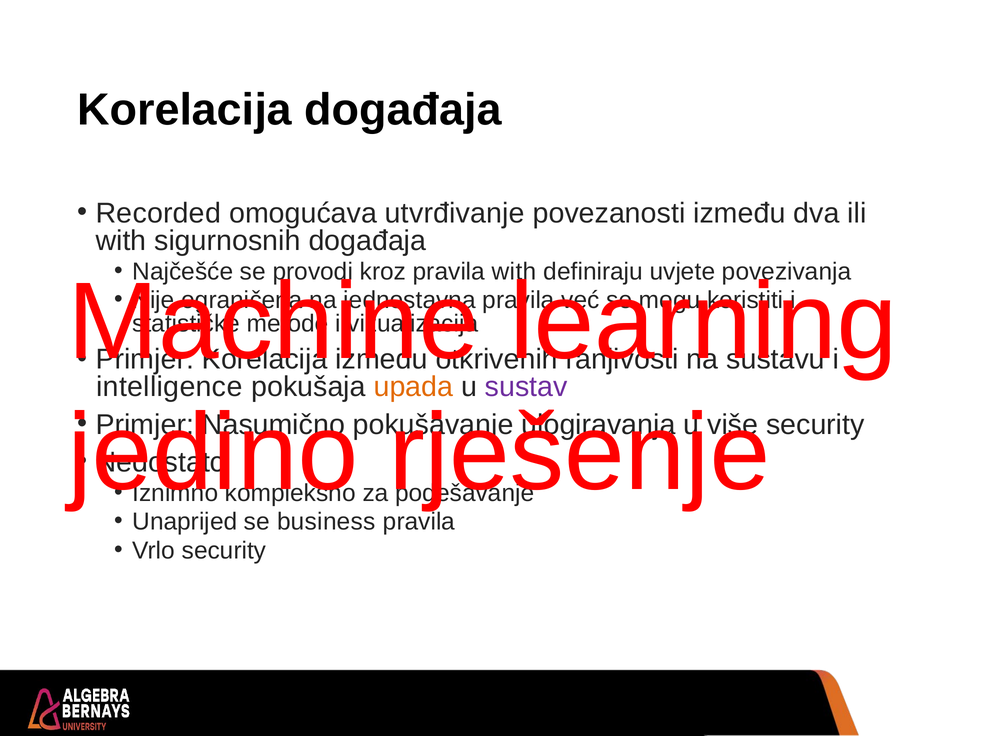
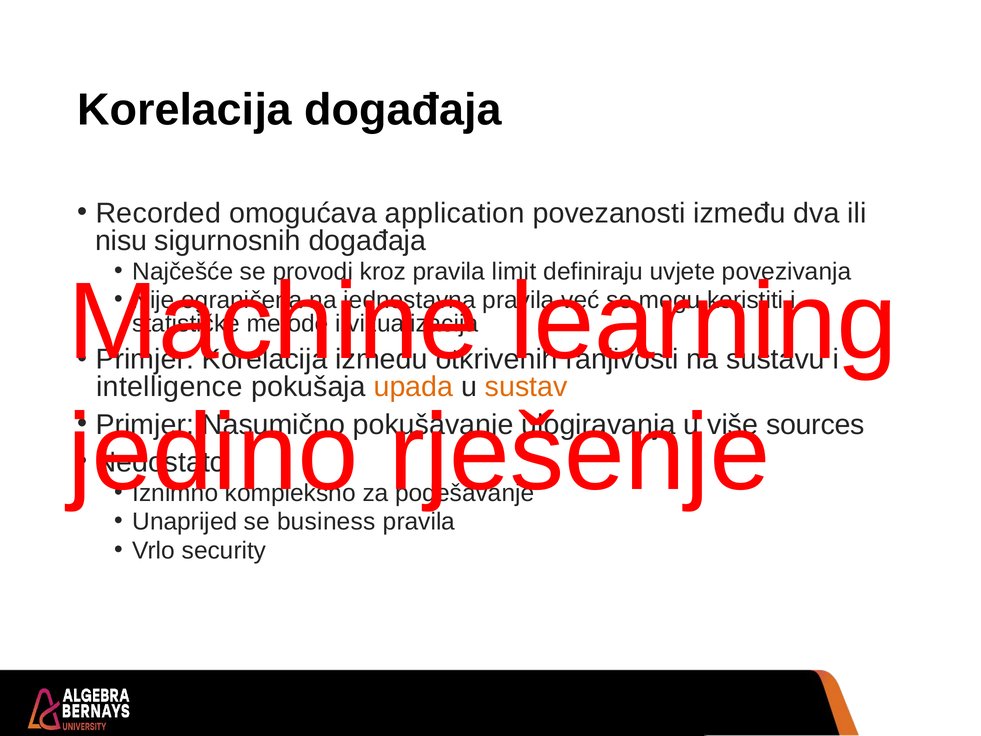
utvrđivanje: utvrđivanje -> application (455, 213)
with: with -> nisu (121, 241)
with: with -> limit (514, 272)
sustav colour: purple -> orange (526, 387)
security: security -> sources (815, 424)
